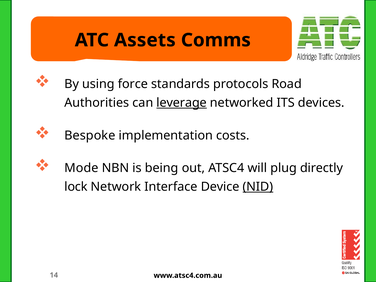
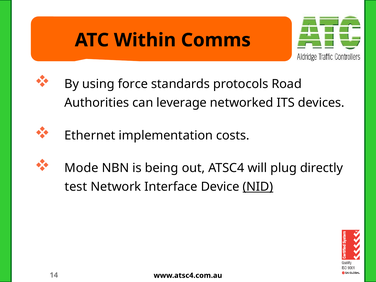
Assets: Assets -> Within (145, 40)
leverage underline: present -> none (182, 103)
Bespoke: Bespoke -> Ethernet (90, 135)
lock: lock -> test (76, 187)
